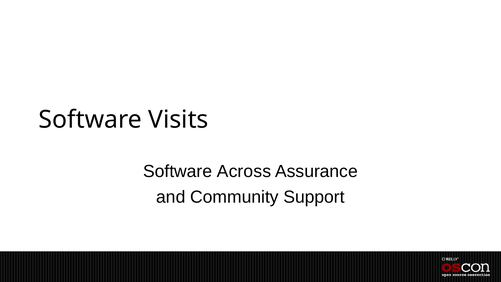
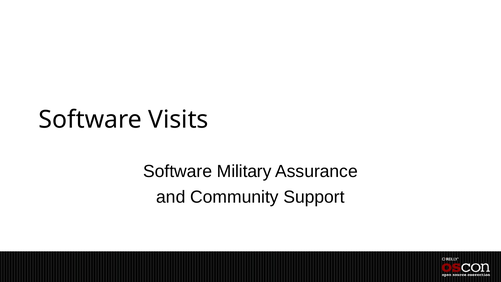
Across: Across -> Military (244, 171)
